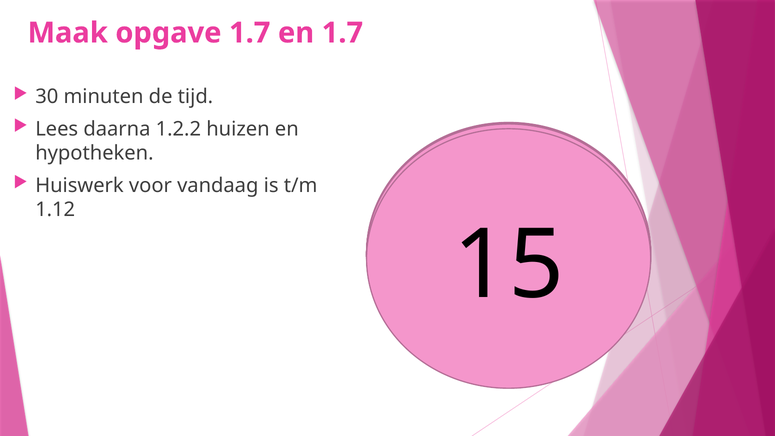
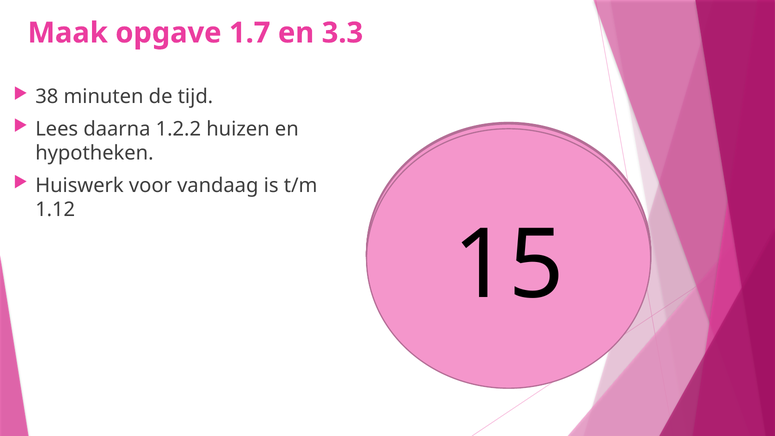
en 1.7: 1.7 -> 3.3 (342, 33)
30: 30 -> 38 (47, 97)
